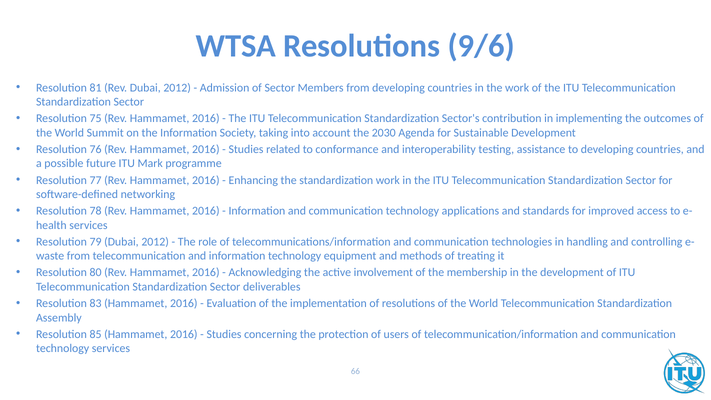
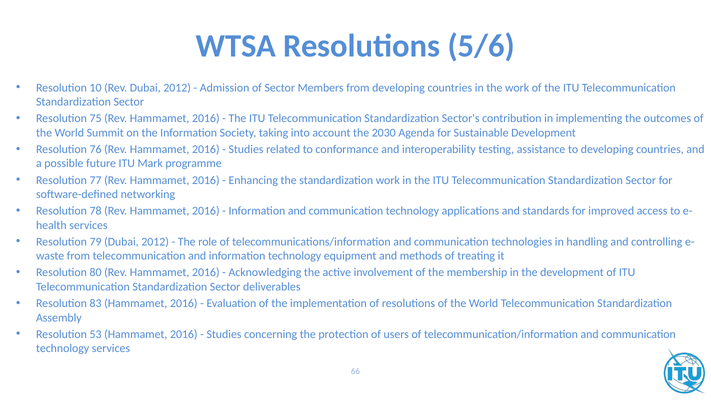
9/6: 9/6 -> 5/6 (481, 46)
81: 81 -> 10 (96, 88)
85: 85 -> 53 (96, 334)
